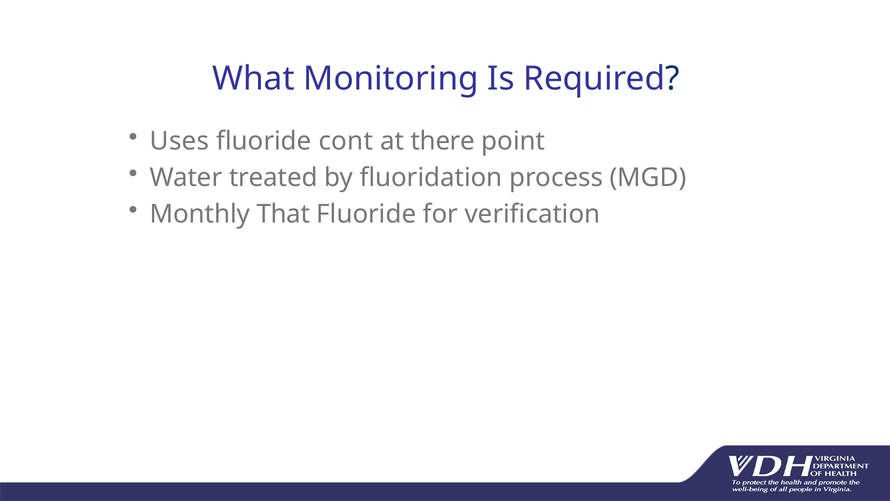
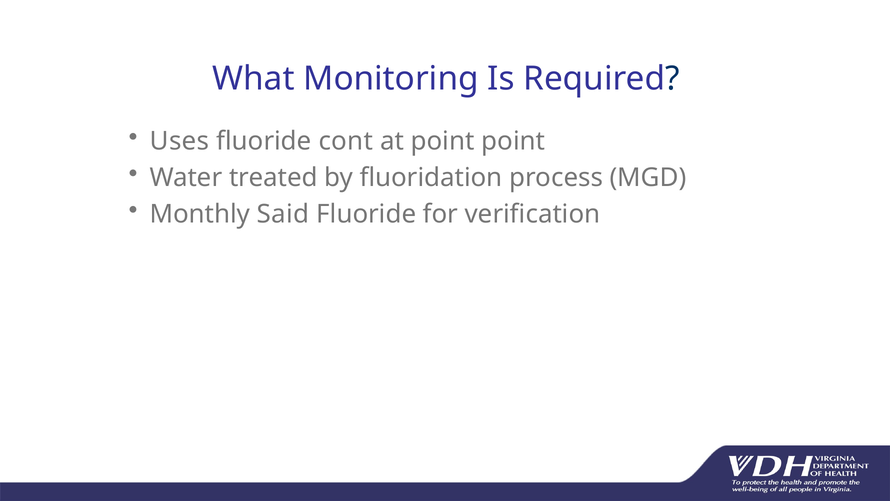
at there: there -> point (443, 141)
That: That -> Said (283, 214)
